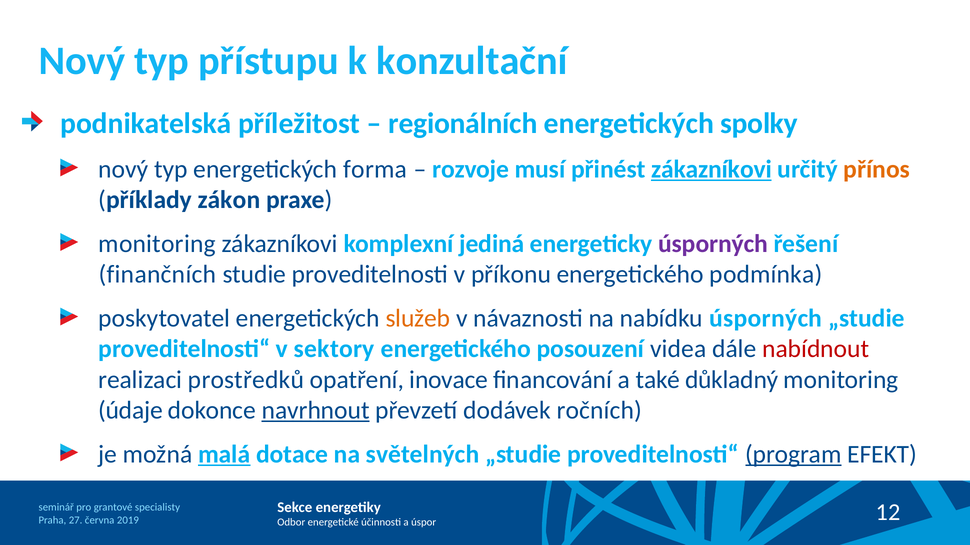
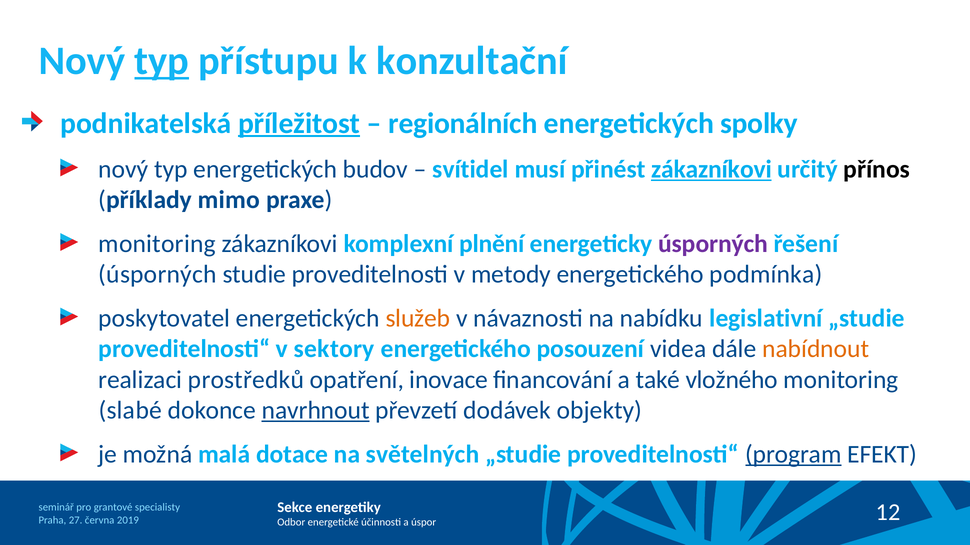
typ underline: none -> present (162, 61)
příležitost underline: none -> present (299, 123)
forma: forma -> budov (375, 169)
rozvoje: rozvoje -> svítidel (471, 169)
přínos colour: orange -> black (877, 169)
zákon: zákon -> mimo (229, 200)
jediná: jediná -> plnění (492, 244)
finančních: finančních -> úsporných (158, 275)
příkonu: příkonu -> metody (511, 275)
nabídku úsporných: úsporných -> legislativní (766, 319)
nabídnout colour: red -> orange (816, 349)
důkladný: důkladný -> vložného (732, 380)
údaje: údaje -> slabé (130, 411)
ročních: ročních -> objekty (599, 411)
malá underline: present -> none (224, 455)
